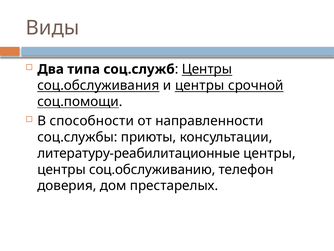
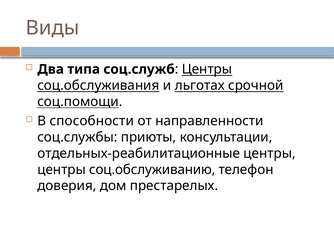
и центры: центры -> льготах (200, 85)
литературу-реабилитационные: литературу-реабилитационные -> отдельных-реабилитационные (139, 153)
